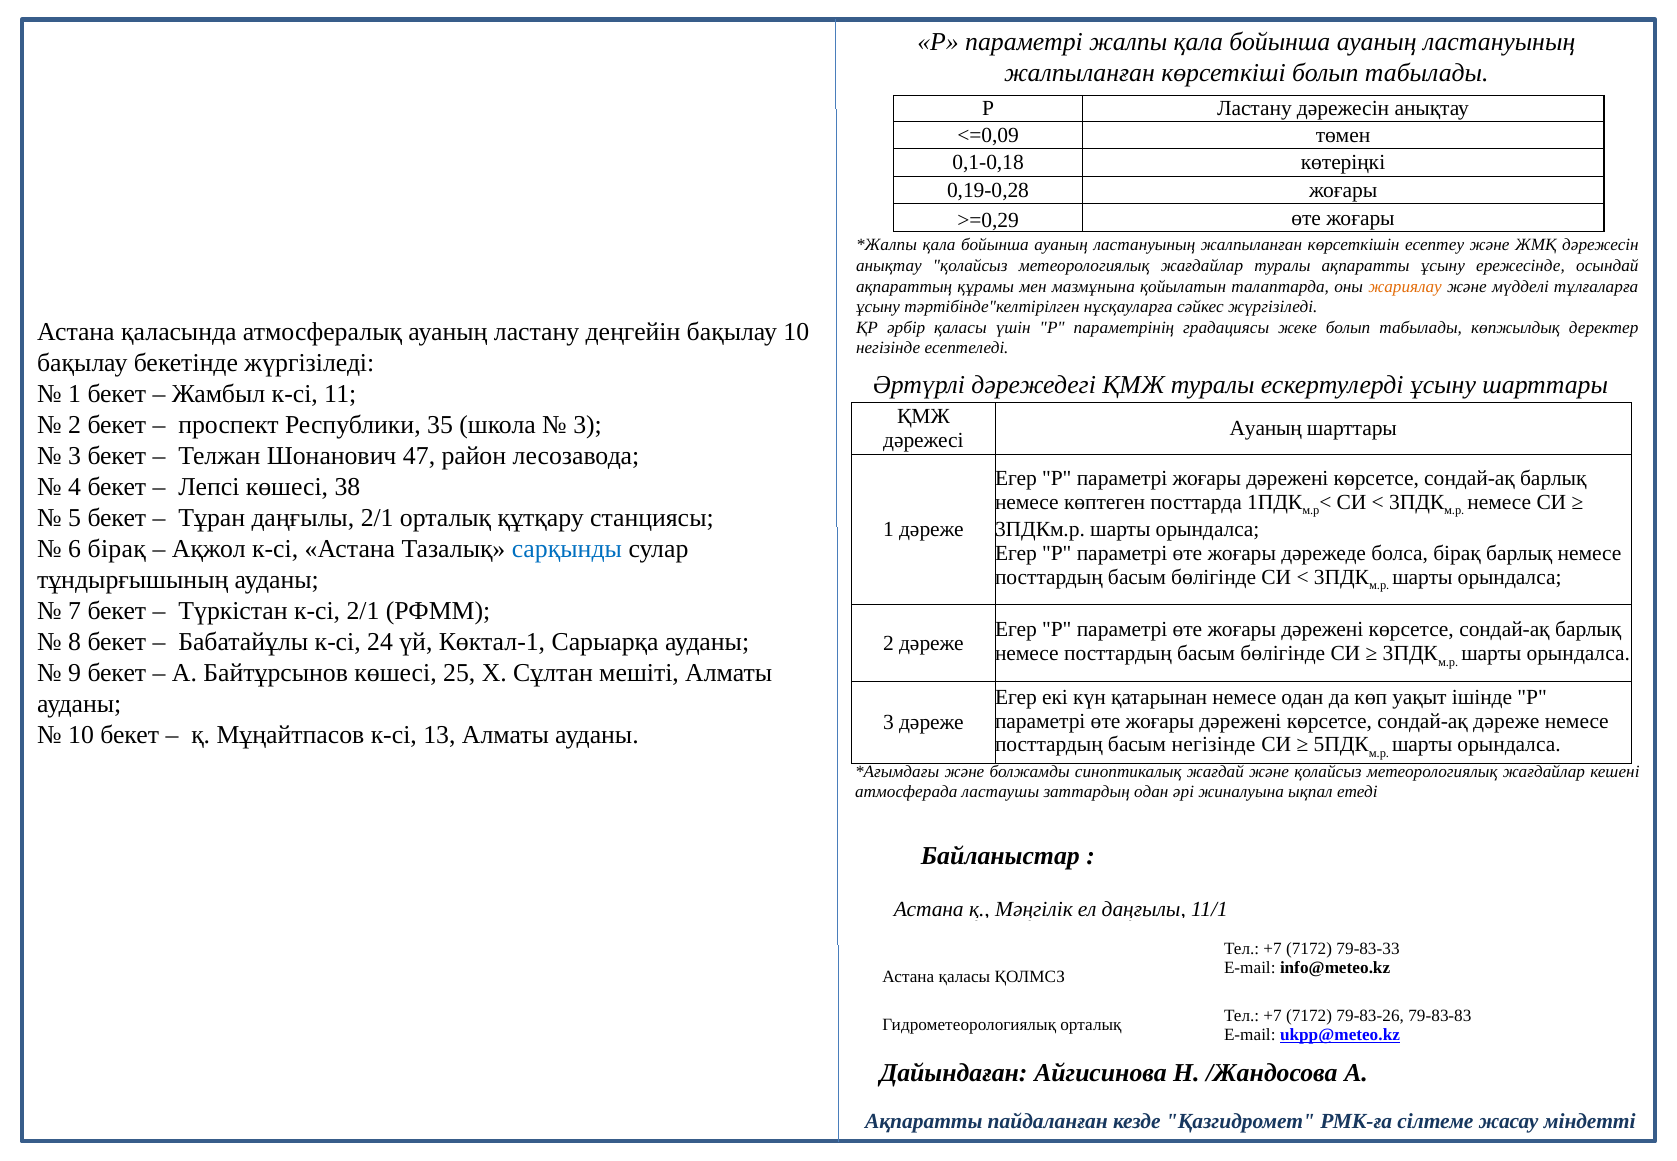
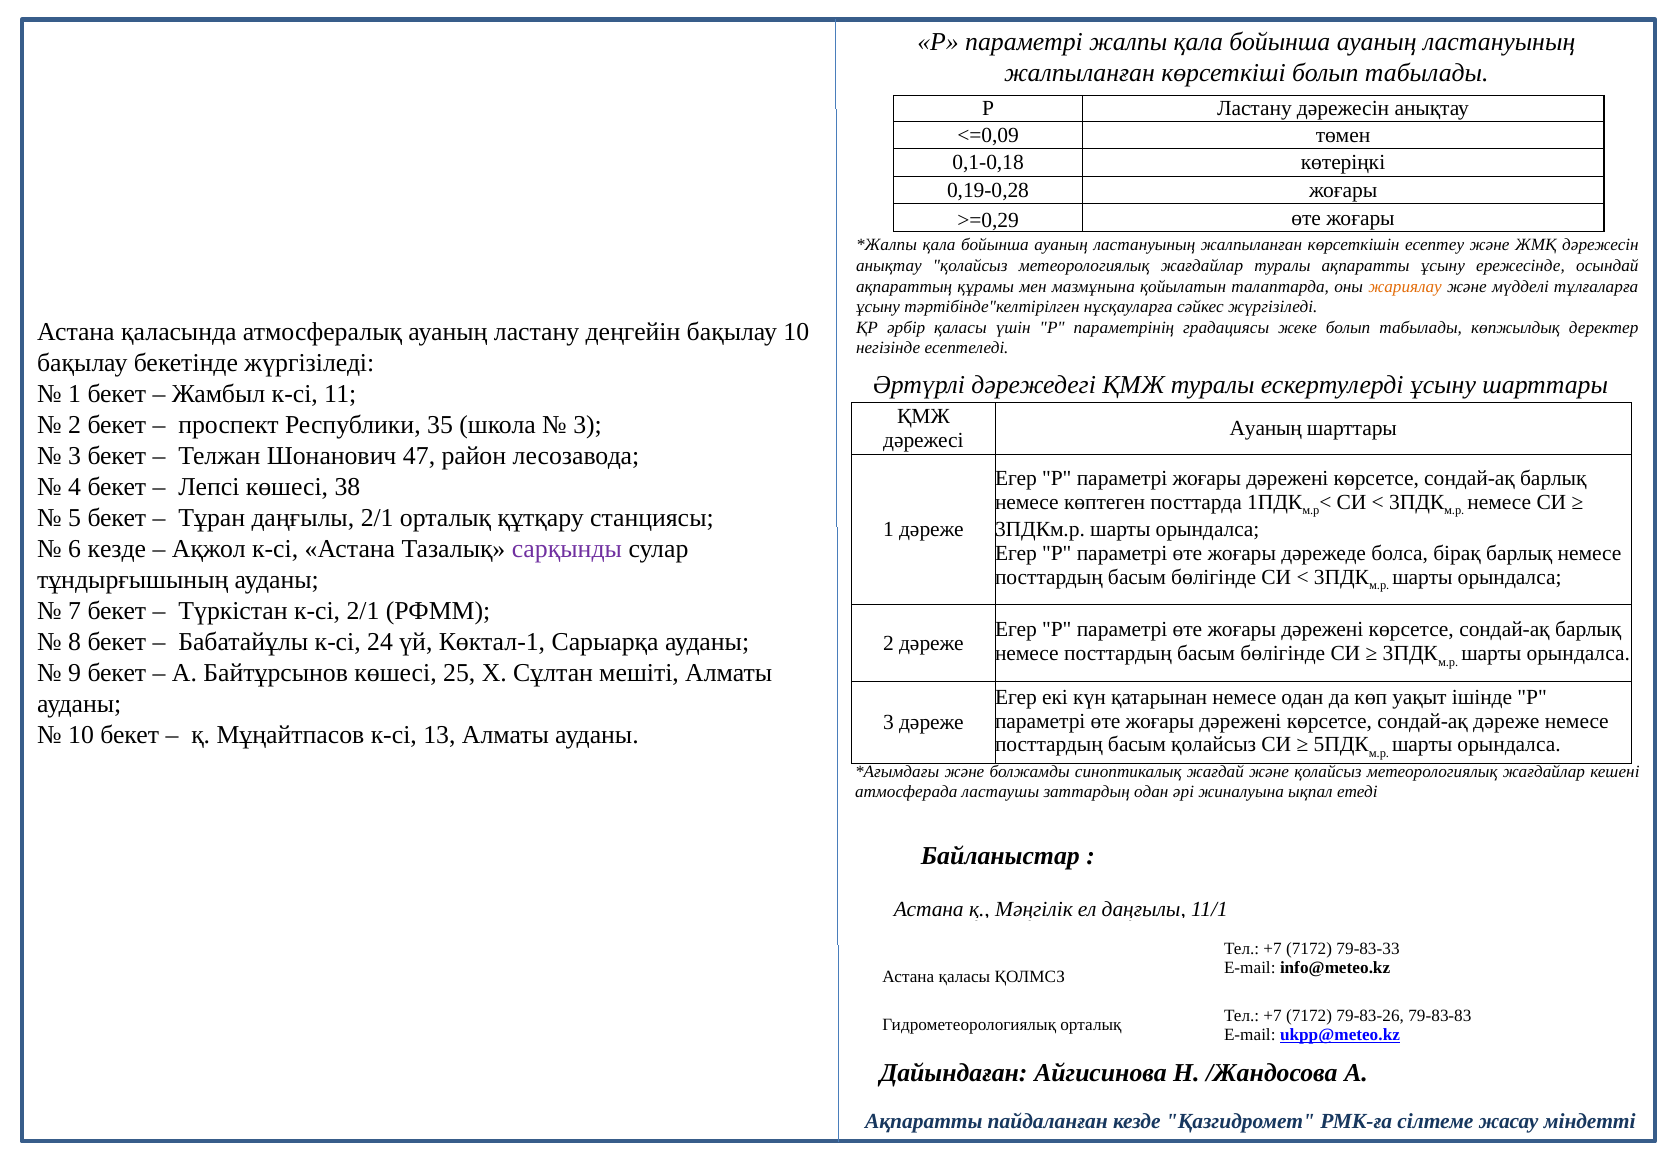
6 бірақ: бірақ -> кезде (117, 549)
сарқынды colour: blue -> purple (567, 549)
басым негізінде: негізінде -> қолайсыз (1214, 745)
